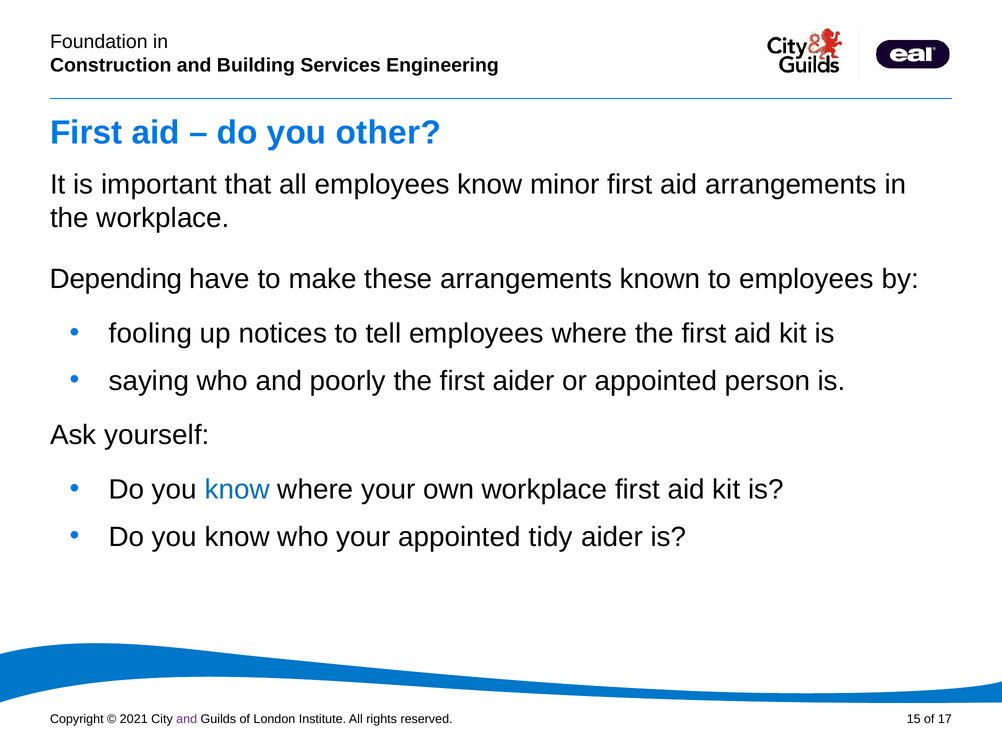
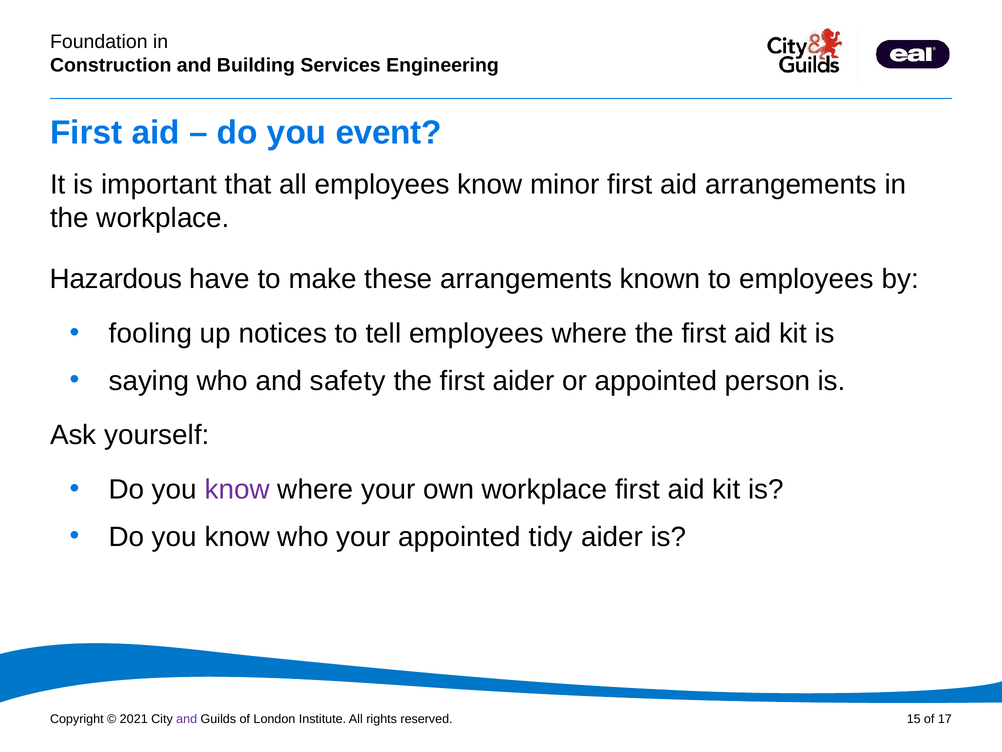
other: other -> event (389, 133)
Depending: Depending -> Hazardous (116, 279)
poorly: poorly -> safety (348, 381)
know colour: blue -> purple (237, 489)
